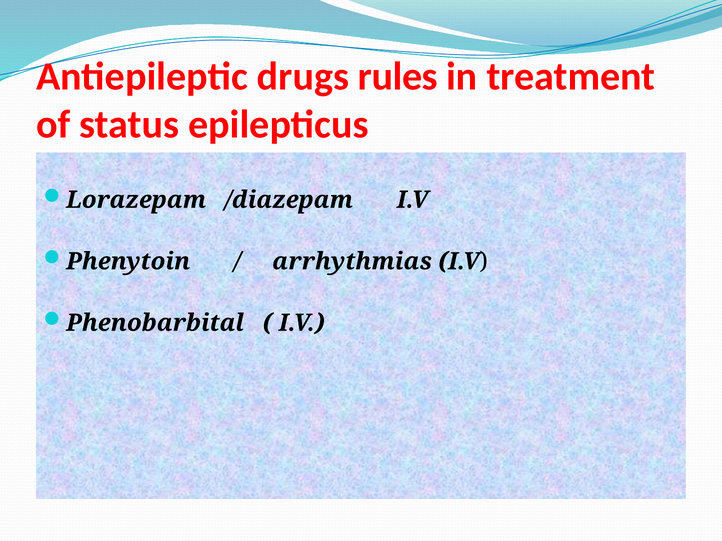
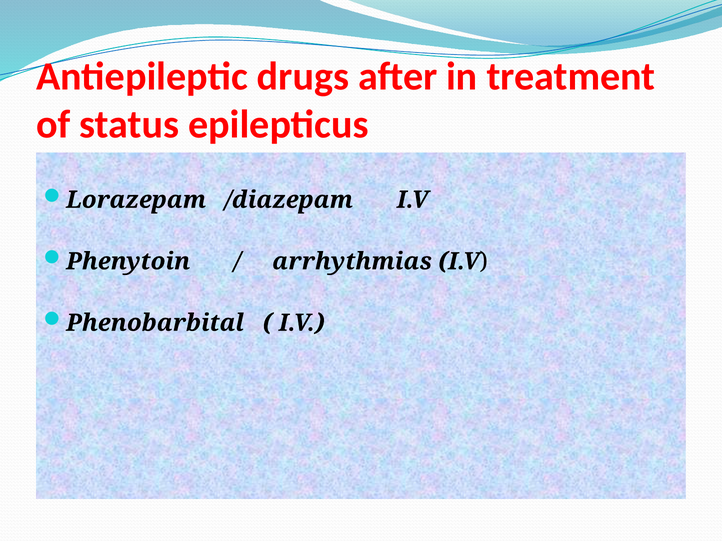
rules: rules -> after (398, 77)
